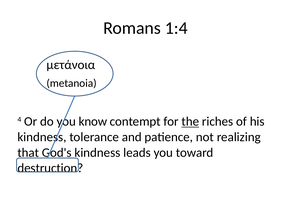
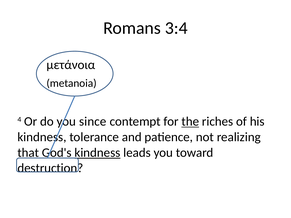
1:4: 1:4 -> 3:4 (176, 28)
know: know -> since (93, 122)
kindness underline: none -> present (97, 153)
